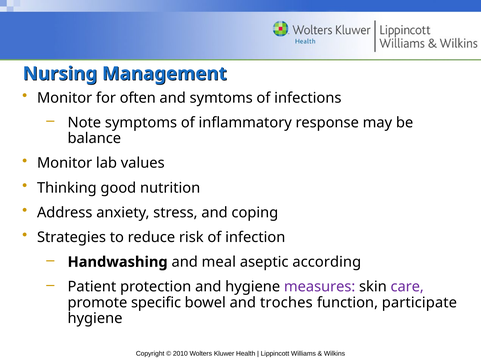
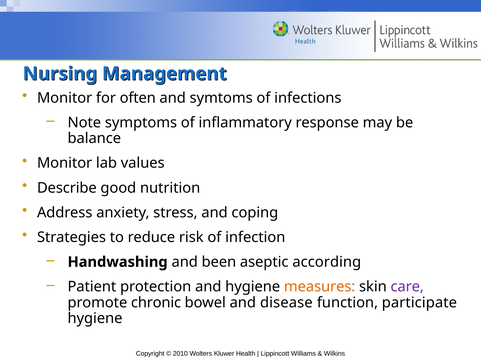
Thinking: Thinking -> Describe (67, 188)
meal: meal -> been (219, 262)
measures colour: purple -> orange (320, 286)
specific: specific -> chronic (156, 302)
troches: troches -> disease (286, 302)
